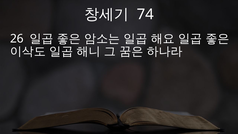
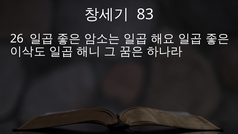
74: 74 -> 83 (145, 14)
